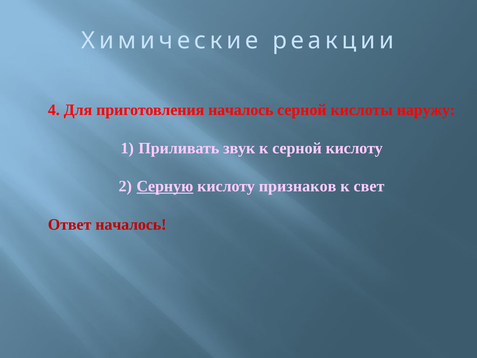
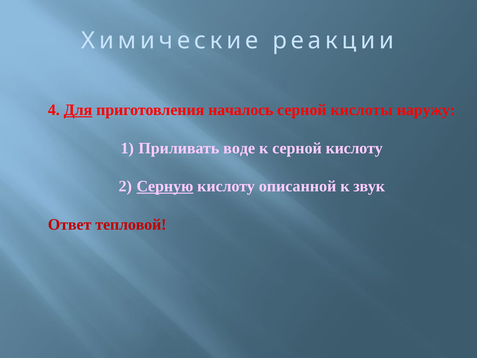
Для underline: none -> present (78, 110)
звук: звук -> воде (239, 148)
признаков: признаков -> описанной (298, 186)
свет: свет -> звук (369, 186)
Ответ началось: началось -> тепловой (131, 224)
